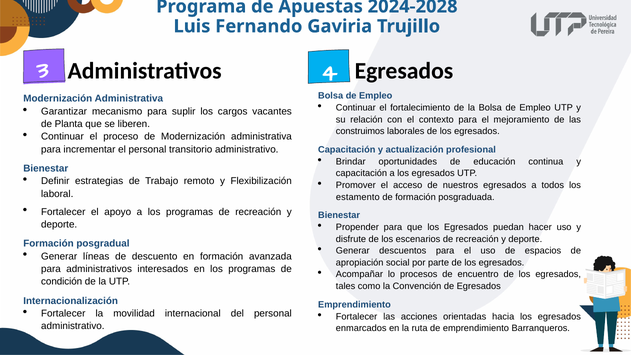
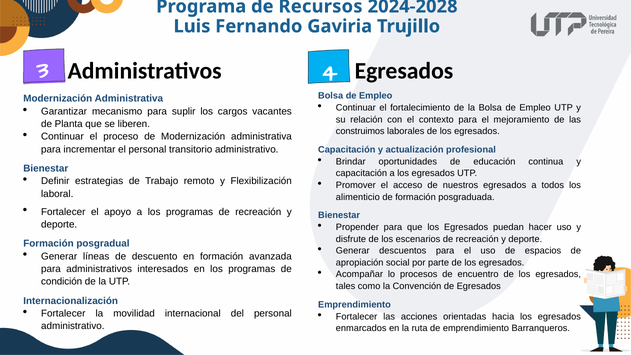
Apuestas: Apuestas -> Recursos (321, 6)
estamento: estamento -> alimenticio (358, 197)
